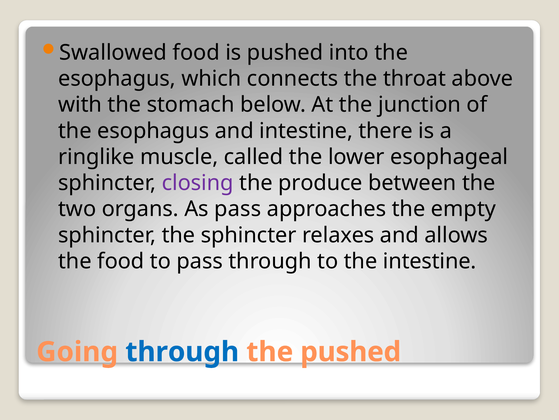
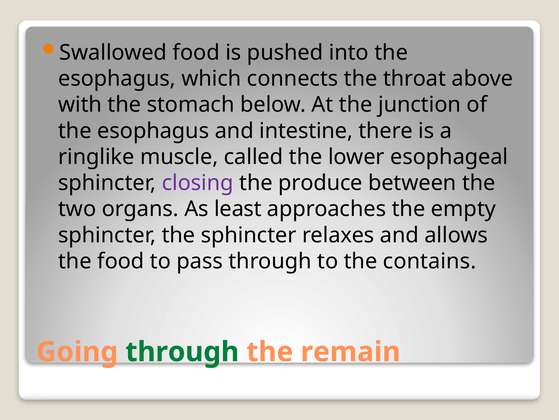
As pass: pass -> least (238, 209)
the intestine: intestine -> contains (430, 261)
through colour: blue -> green (182, 351)
the pushed: pushed -> remain (351, 351)
